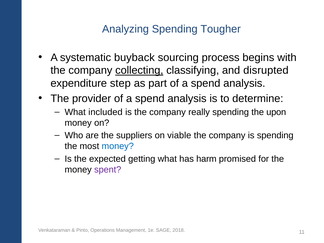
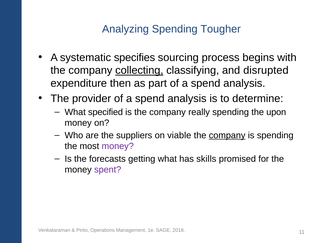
buyback: buyback -> specifies (135, 57)
step: step -> then (120, 83)
included: included -> specified (106, 112)
company underline: none -> present (227, 135)
money colour: blue -> purple (118, 146)
expected: expected -> forecasts (107, 159)
harm: harm -> skills (206, 159)
